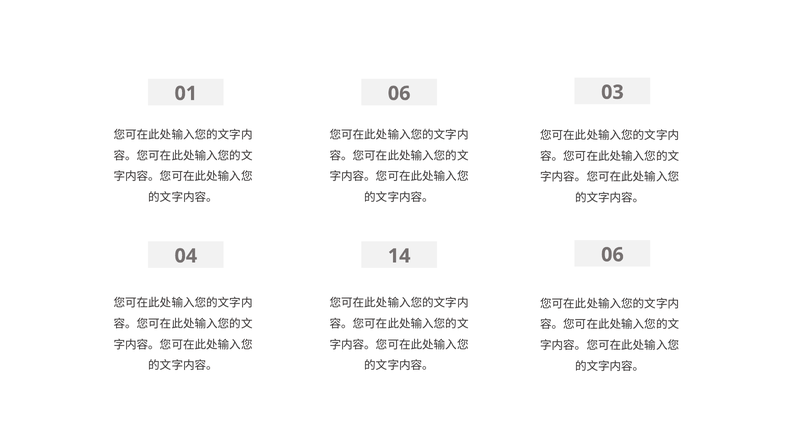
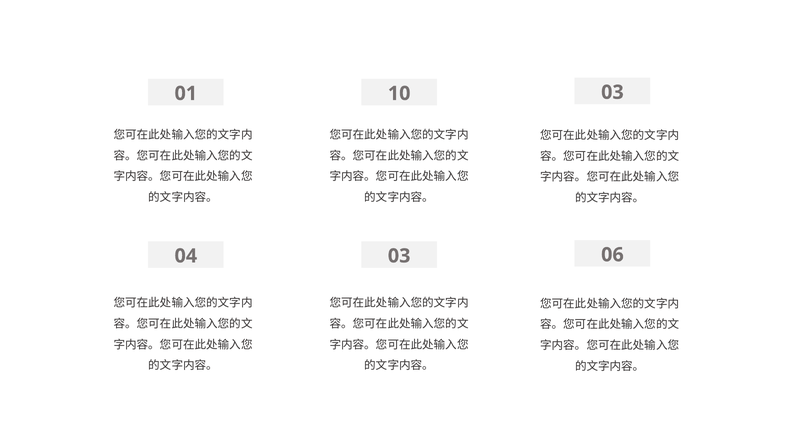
01 06: 06 -> 10 (399, 93)
04 14: 14 -> 03 (399, 256)
